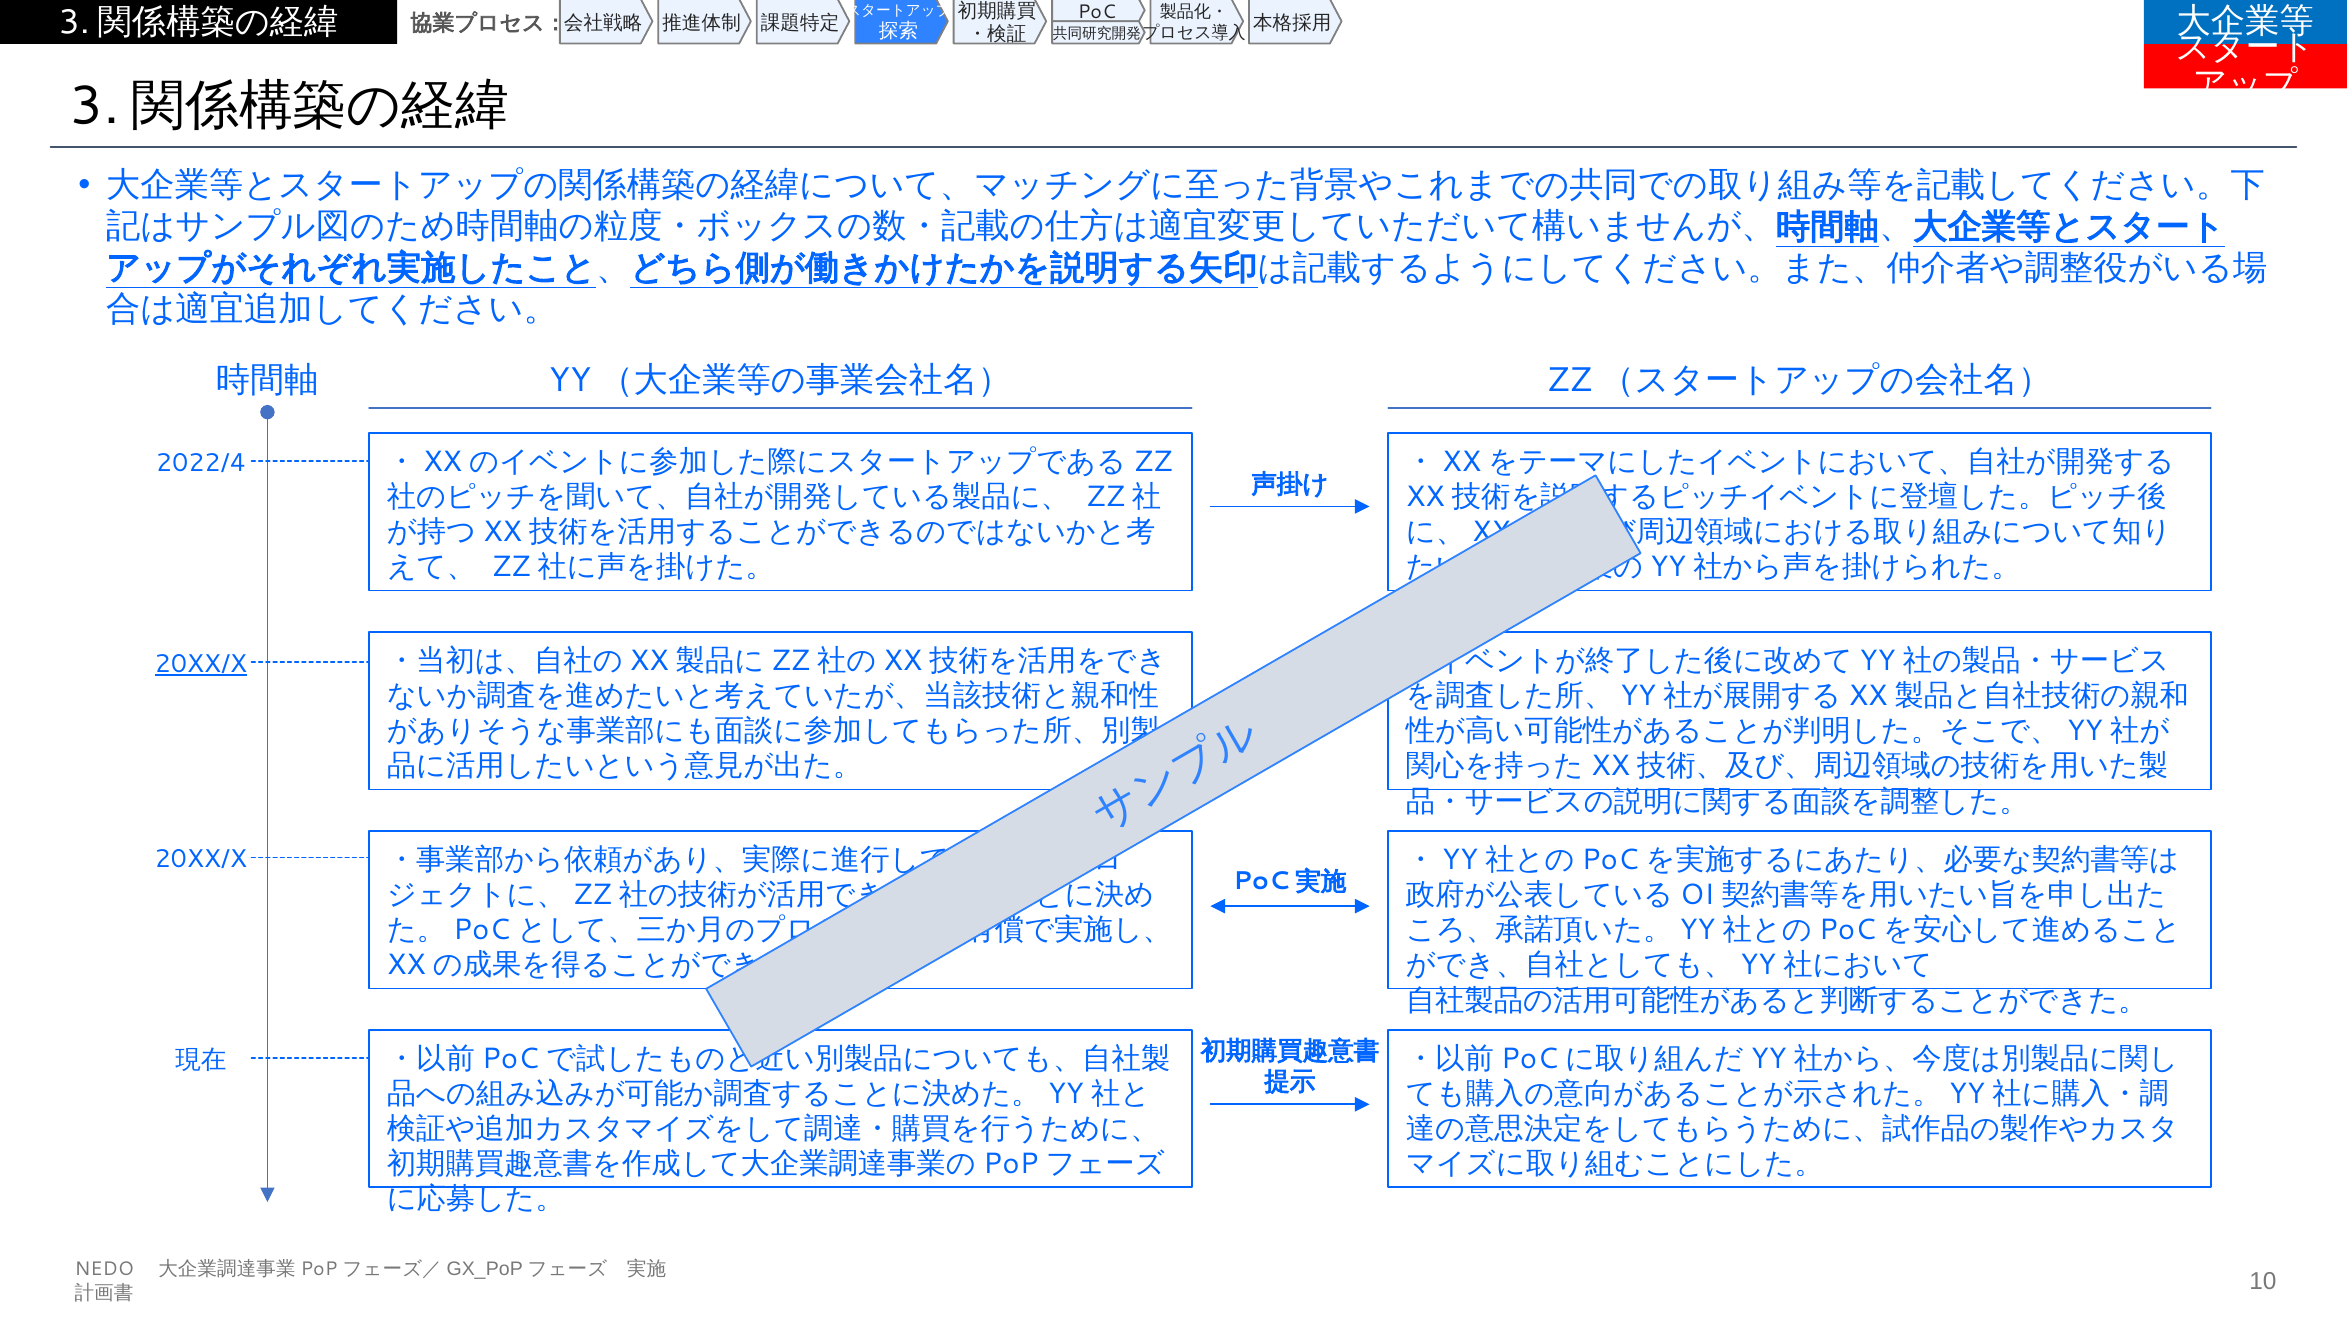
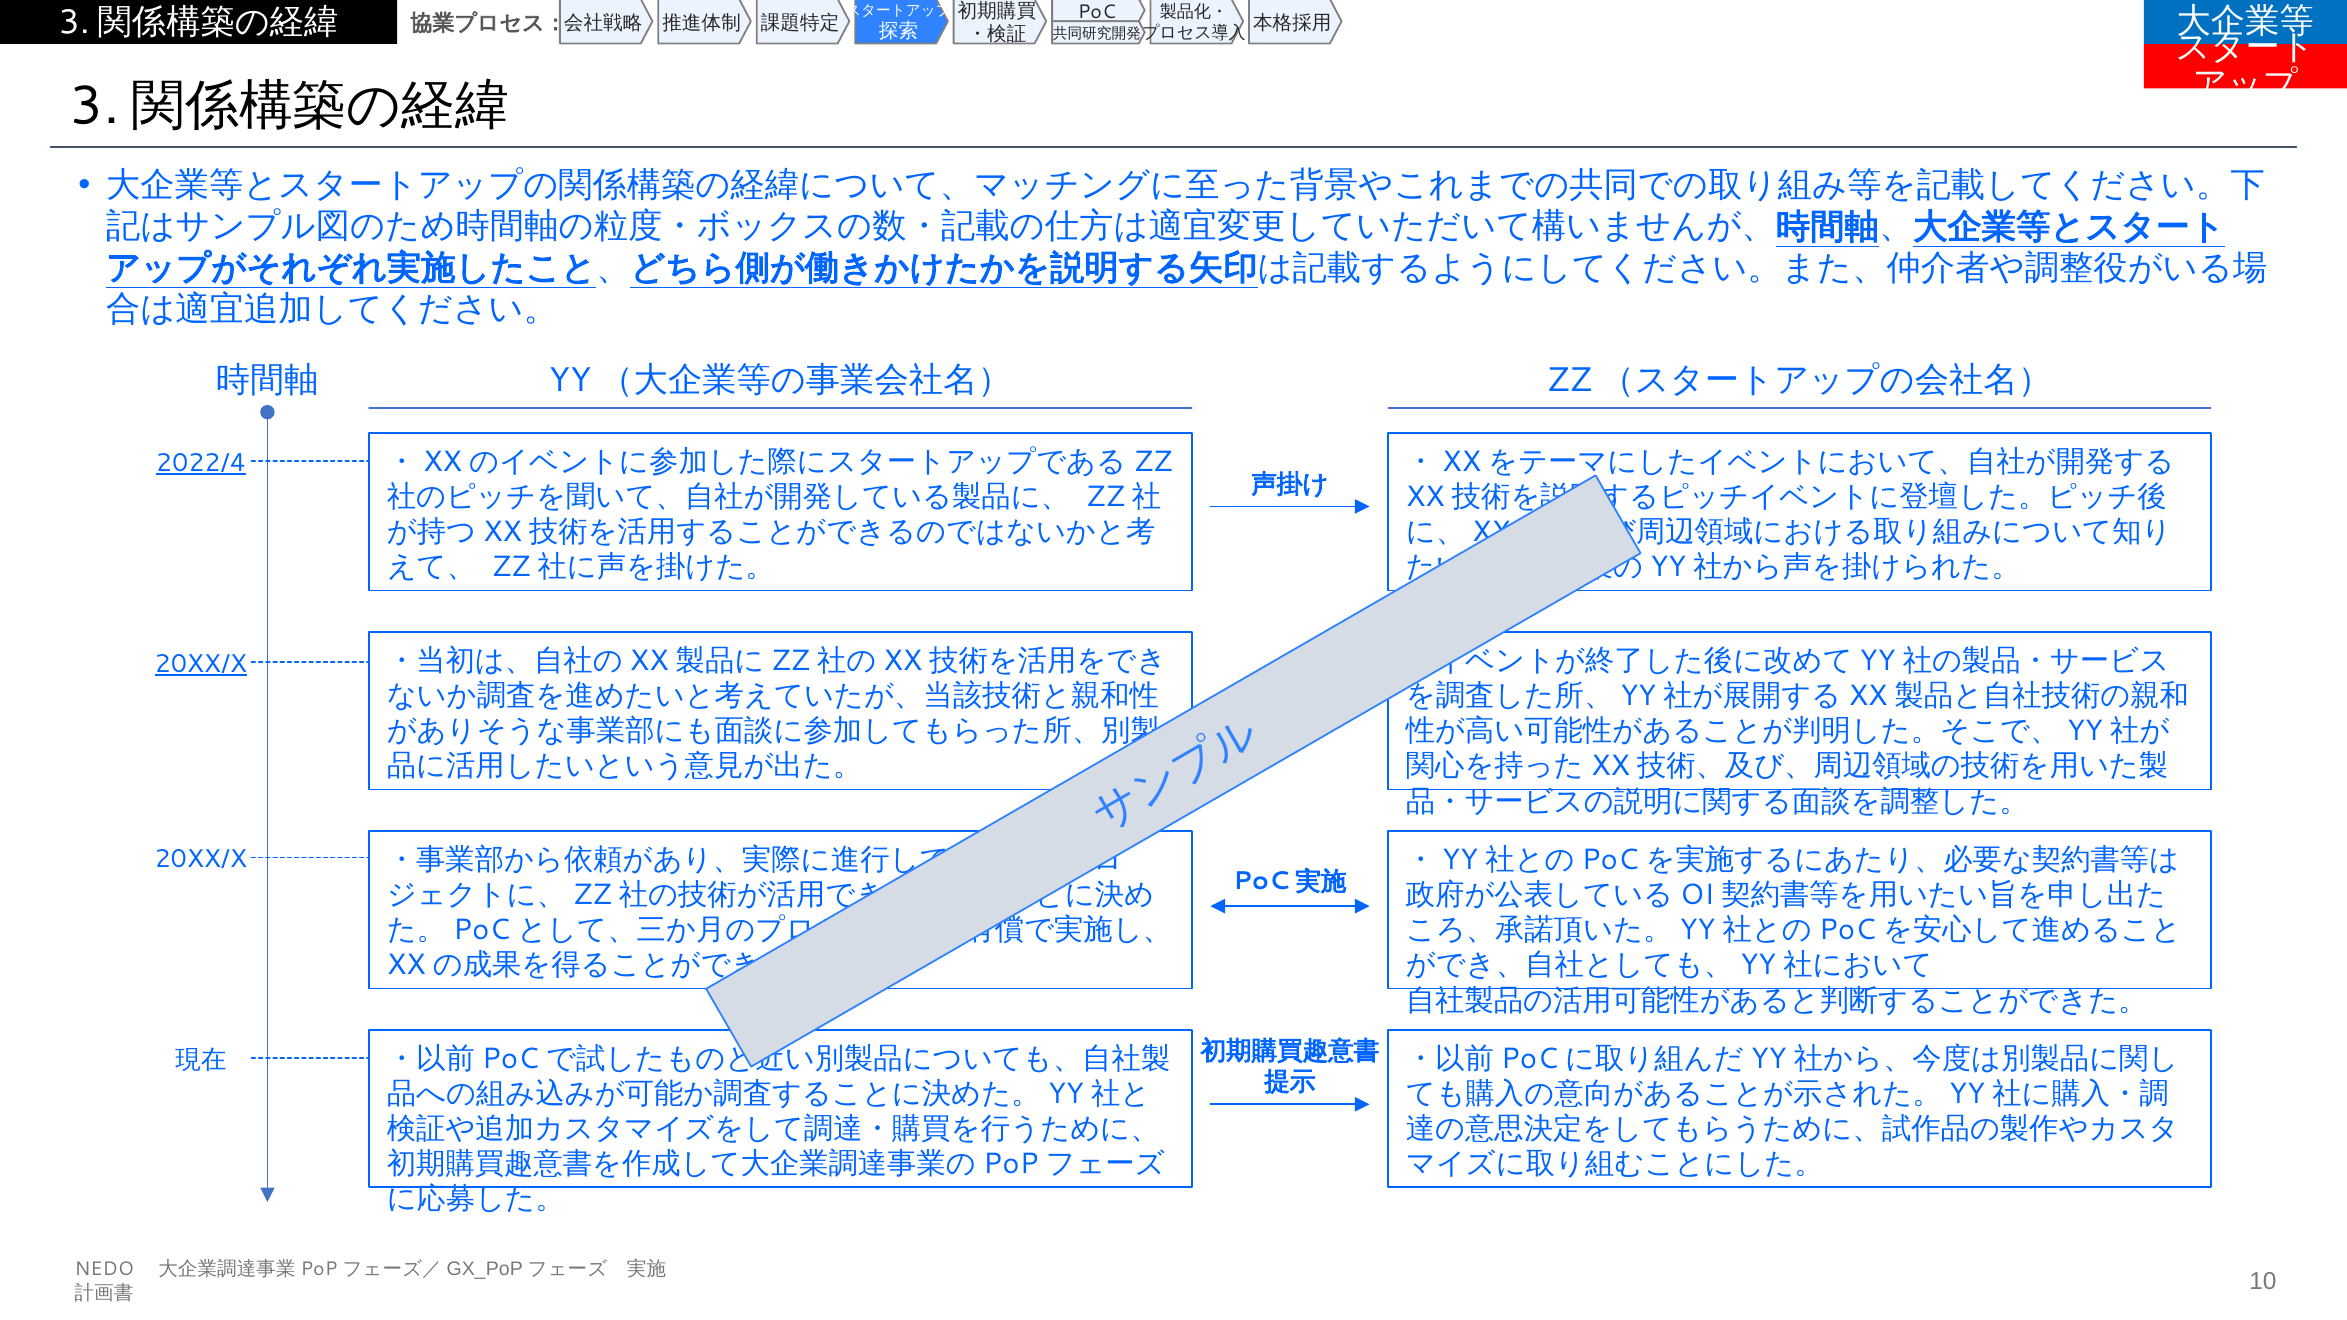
2022/4 underline: none -> present (201, 463)
